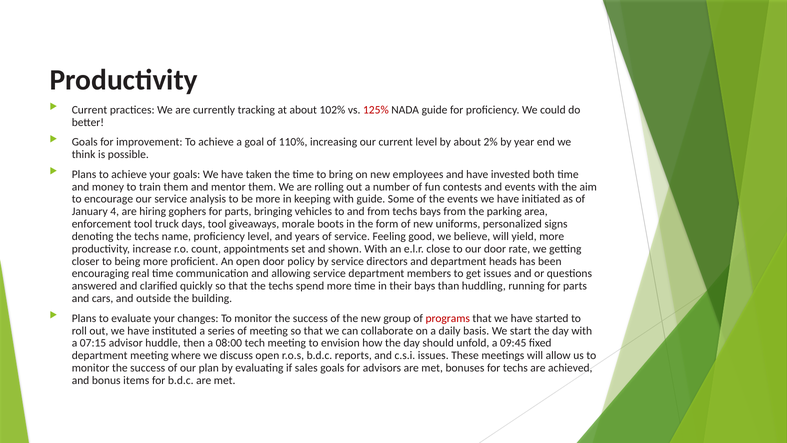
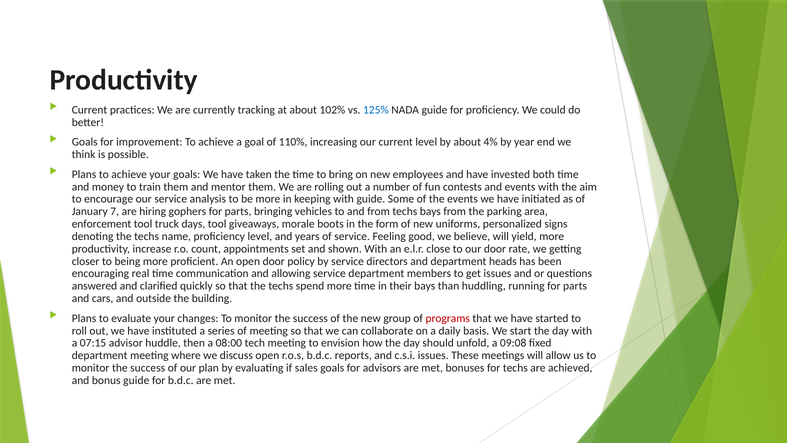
125% colour: red -> blue (376, 110)
2%: 2% -> 4% (491, 142)
4: 4 -> 7 (115, 211)
09:45: 09:45 -> 09:08 (513, 343)
bonus items: items -> guide (136, 380)
